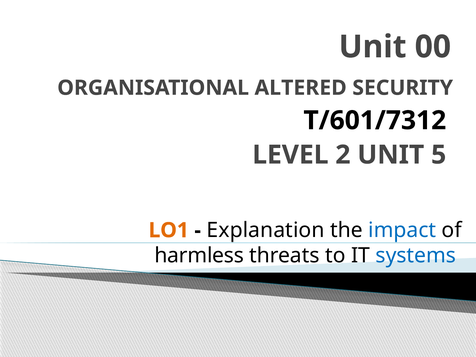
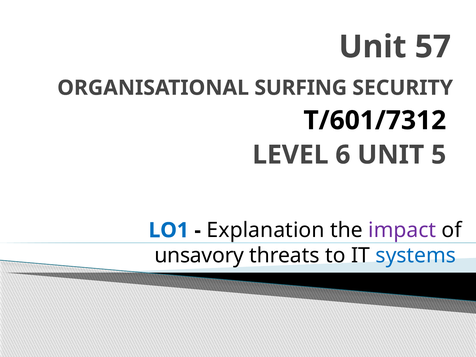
00: 00 -> 57 (433, 47)
ALTERED: ALTERED -> SURFING (301, 88)
2: 2 -> 6 (343, 155)
LO1 colour: orange -> blue (169, 230)
impact colour: blue -> purple (402, 230)
harmless: harmless -> unsavory (199, 256)
